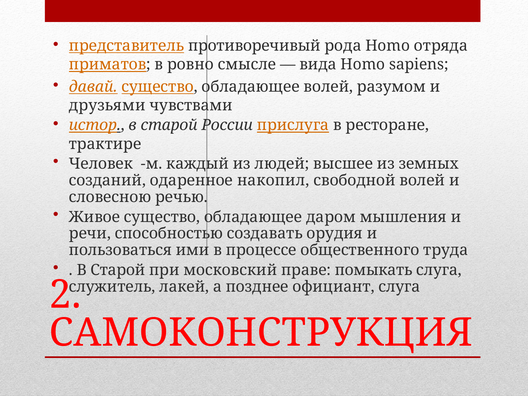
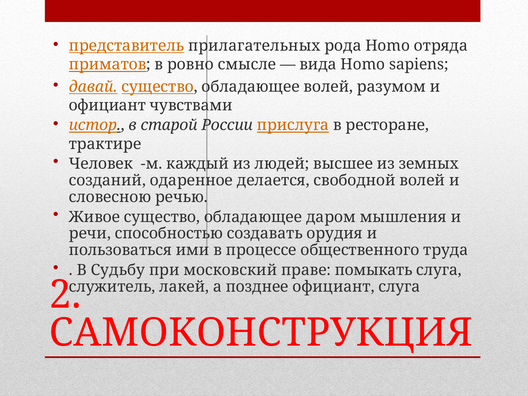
противоречивый: противоречивый -> прилагательных (254, 46)
друзьями: друзьями -> официант (107, 105)
накопил: накопил -> делается (273, 181)
Старой: Старой -> Судьбу (118, 270)
